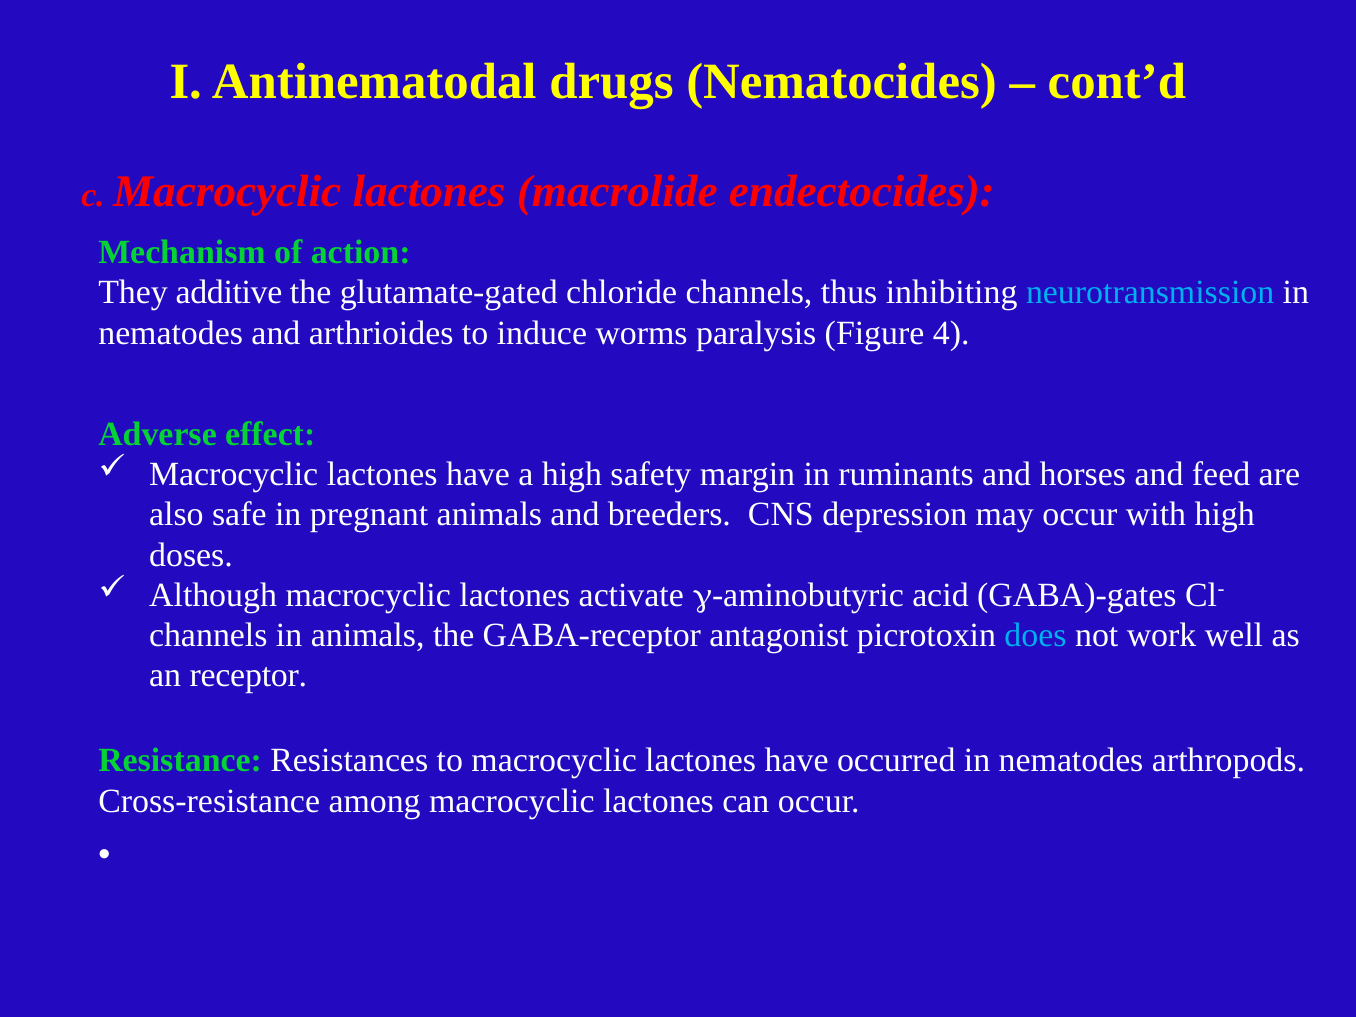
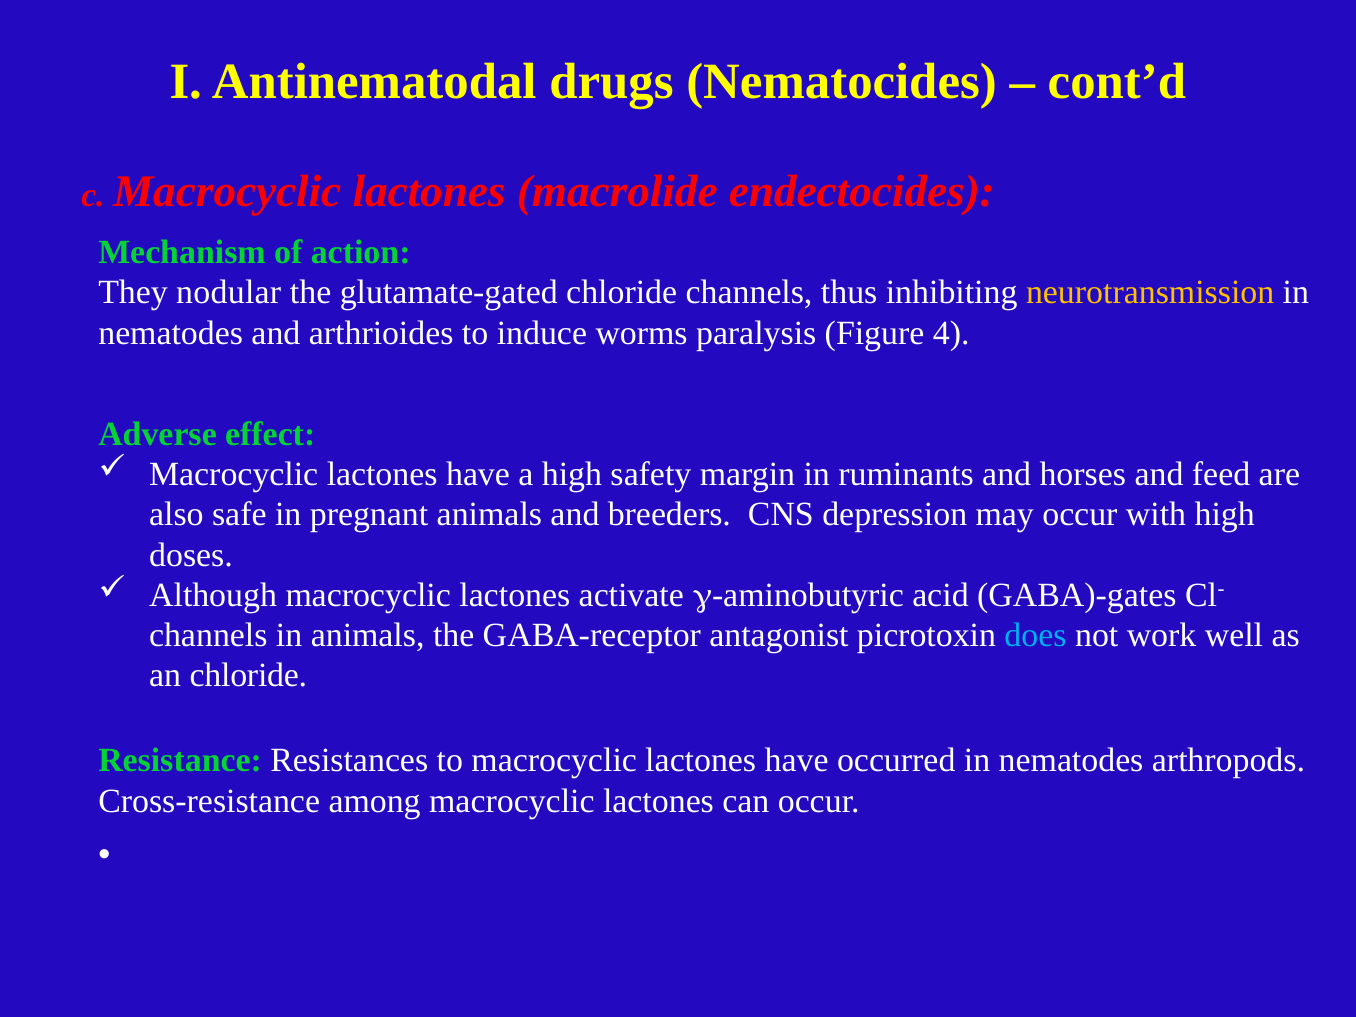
additive: additive -> nodular (229, 293)
neurotransmission colour: light blue -> yellow (1150, 293)
an receptor: receptor -> chloride (248, 676)
